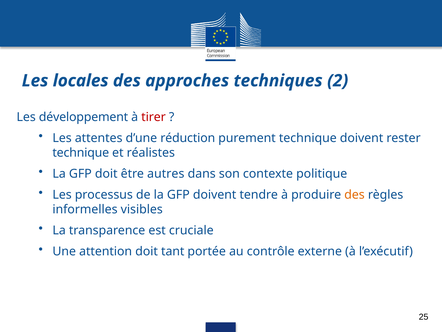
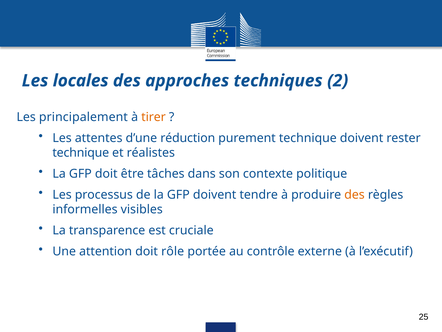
développement: développement -> principalement (83, 117)
tirer colour: red -> orange (154, 117)
autres: autres -> tâches (166, 174)
tant: tant -> rôle (173, 251)
